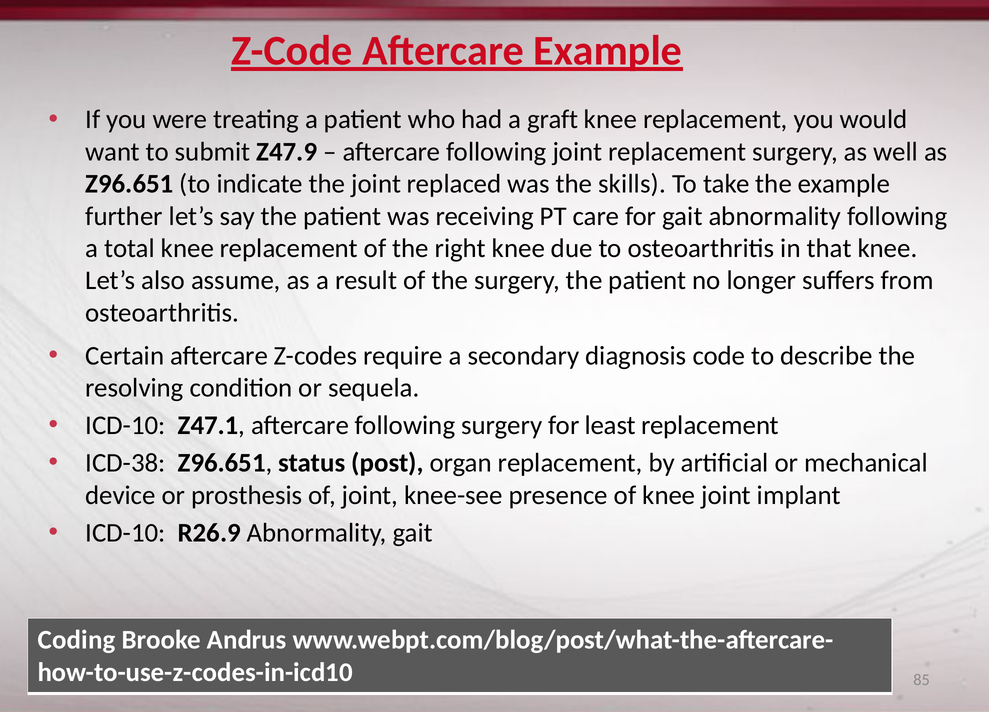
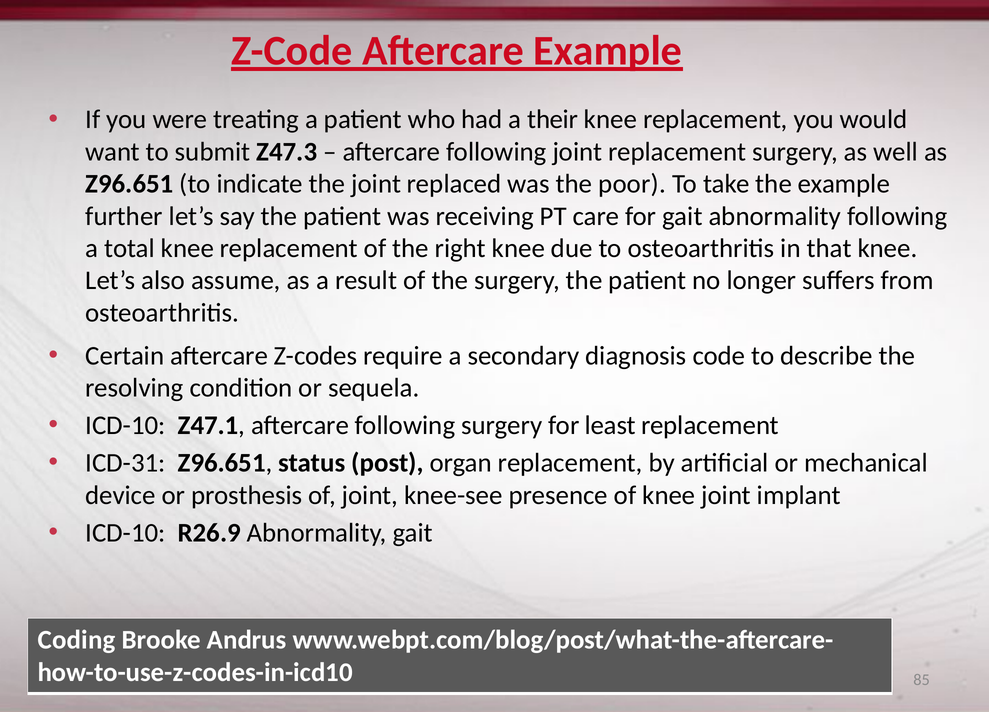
graft: graft -> their (553, 120)
Z47.9: Z47.9 -> Z47.3 (287, 152)
skills: skills -> poor (632, 184)
ICD-38: ICD-38 -> ICD-31 (125, 463)
